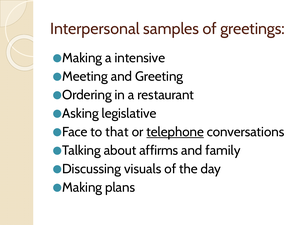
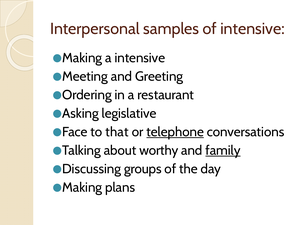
of greetings: greetings -> intensive (252, 29)
affirms: affirms -> worthy (159, 150)
family underline: none -> present (223, 150)
visuals: visuals -> groups (143, 169)
